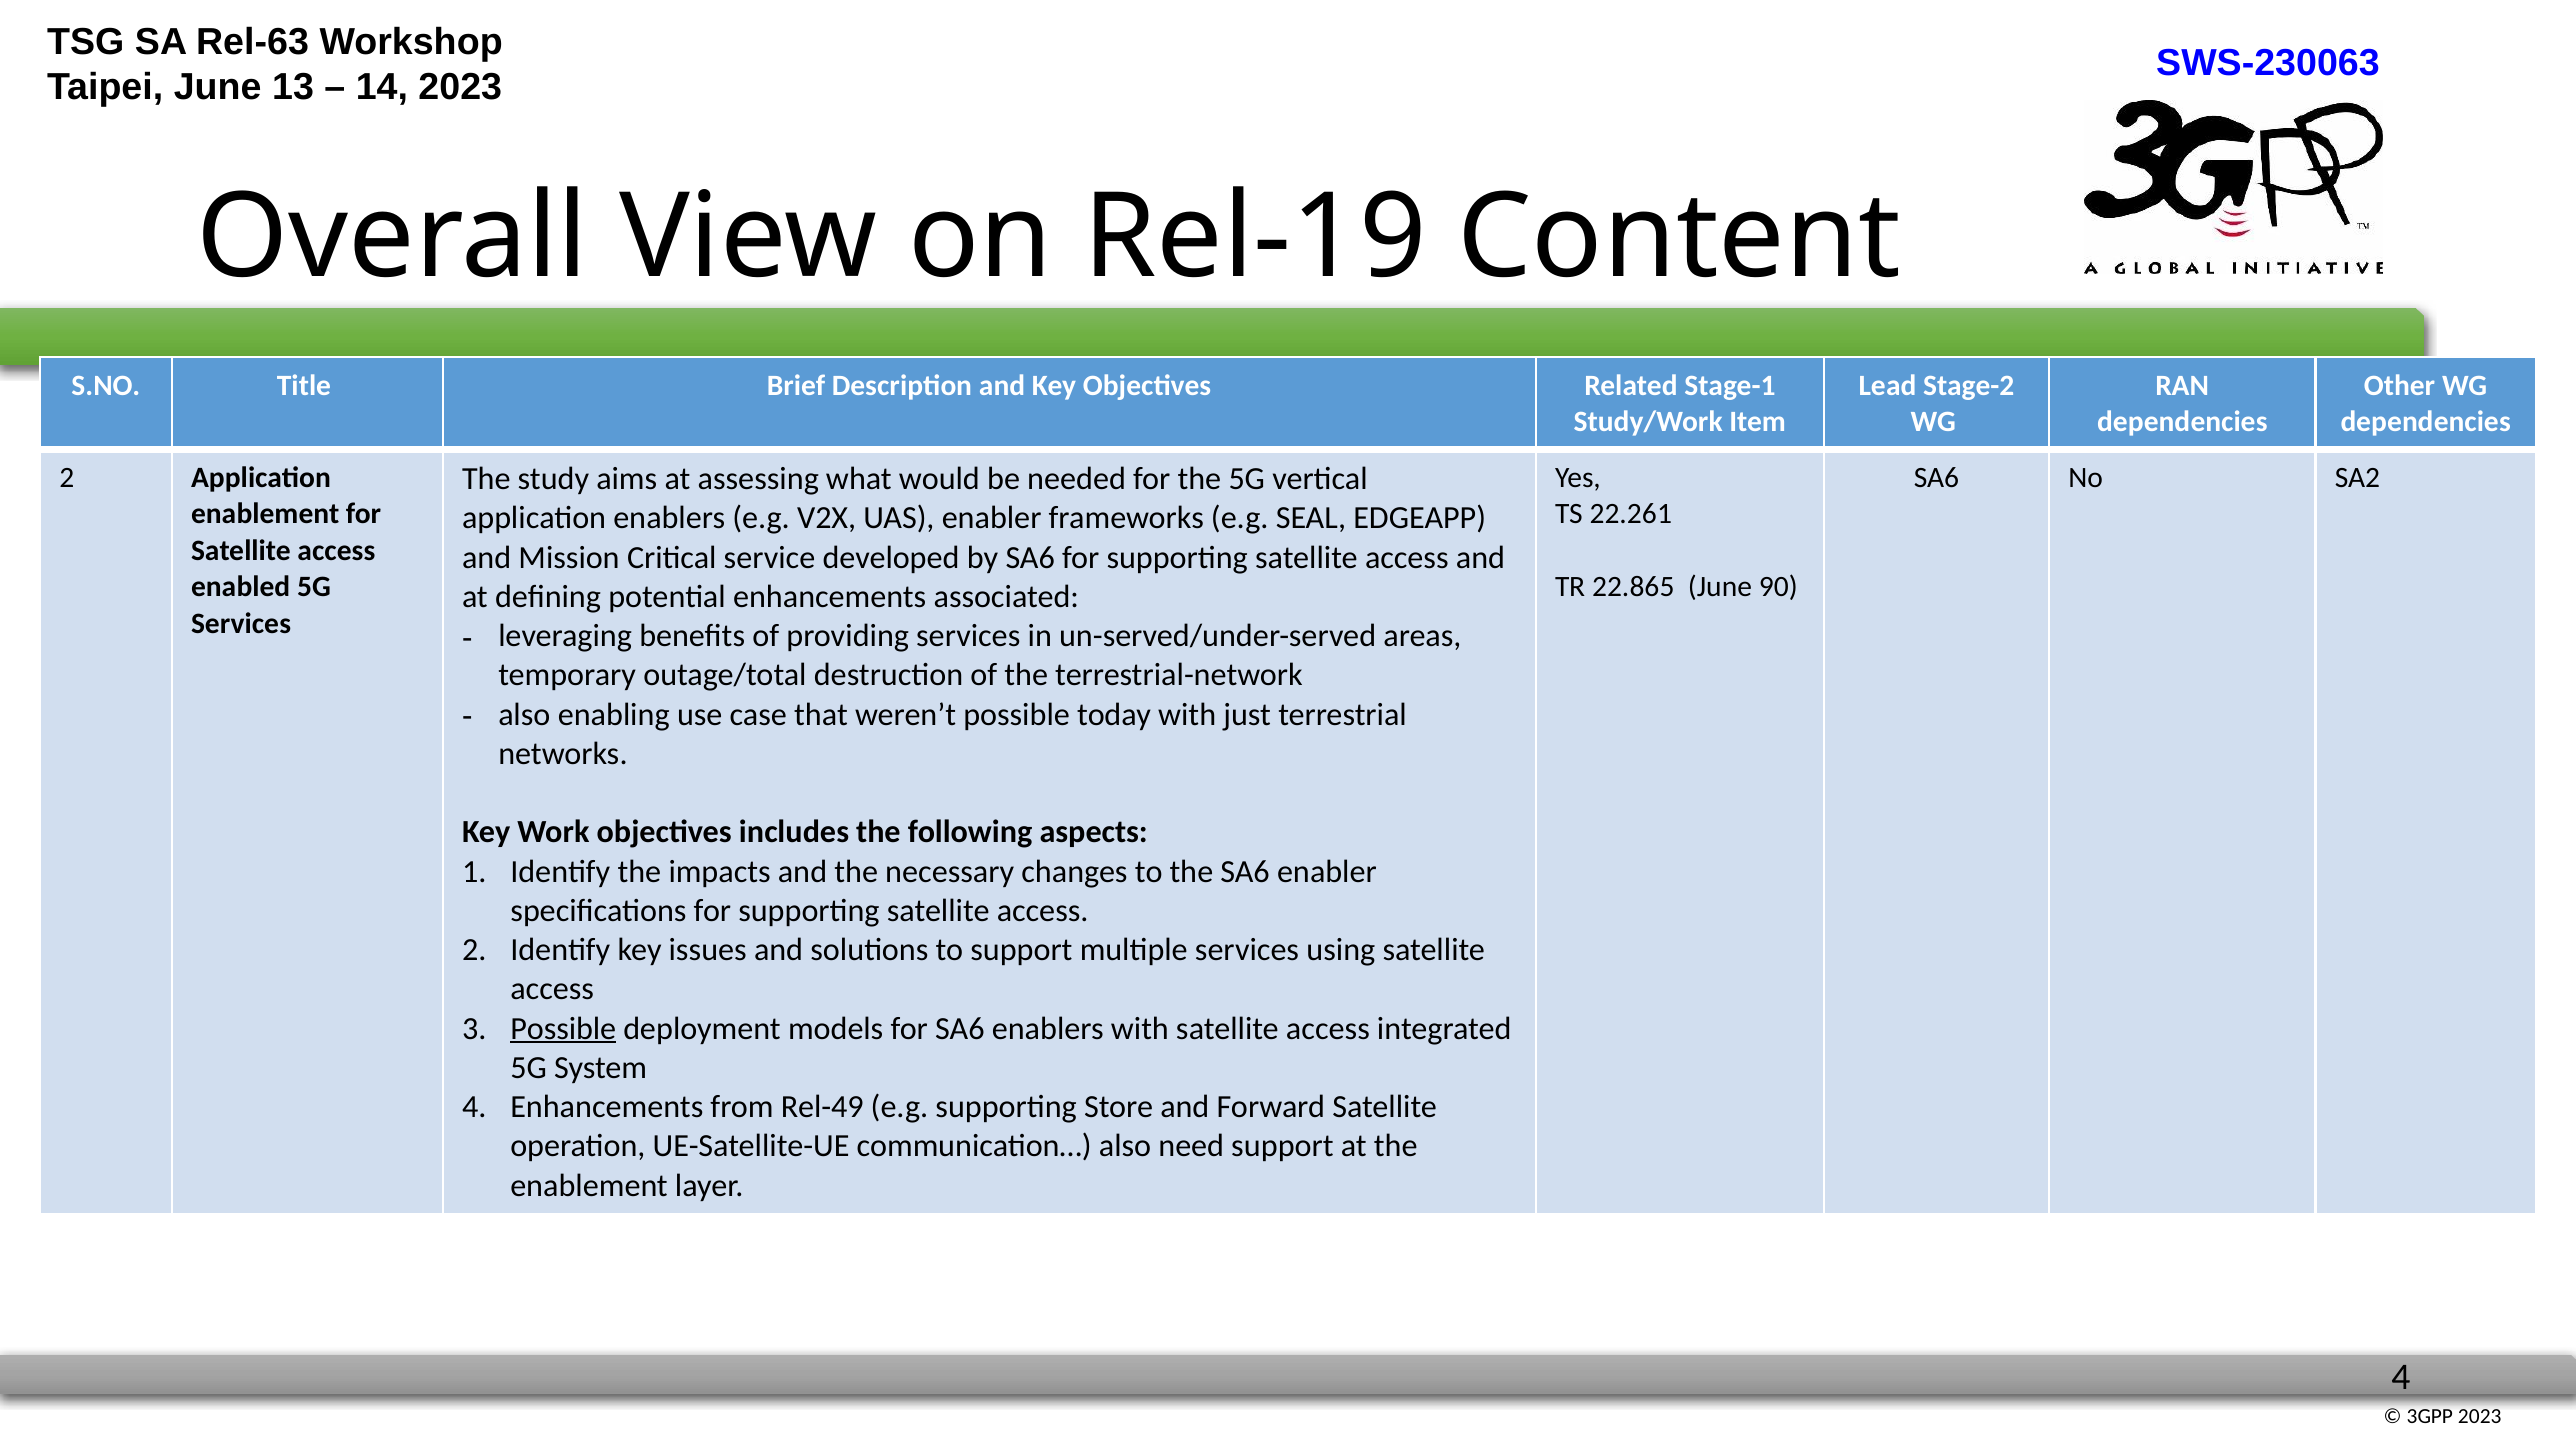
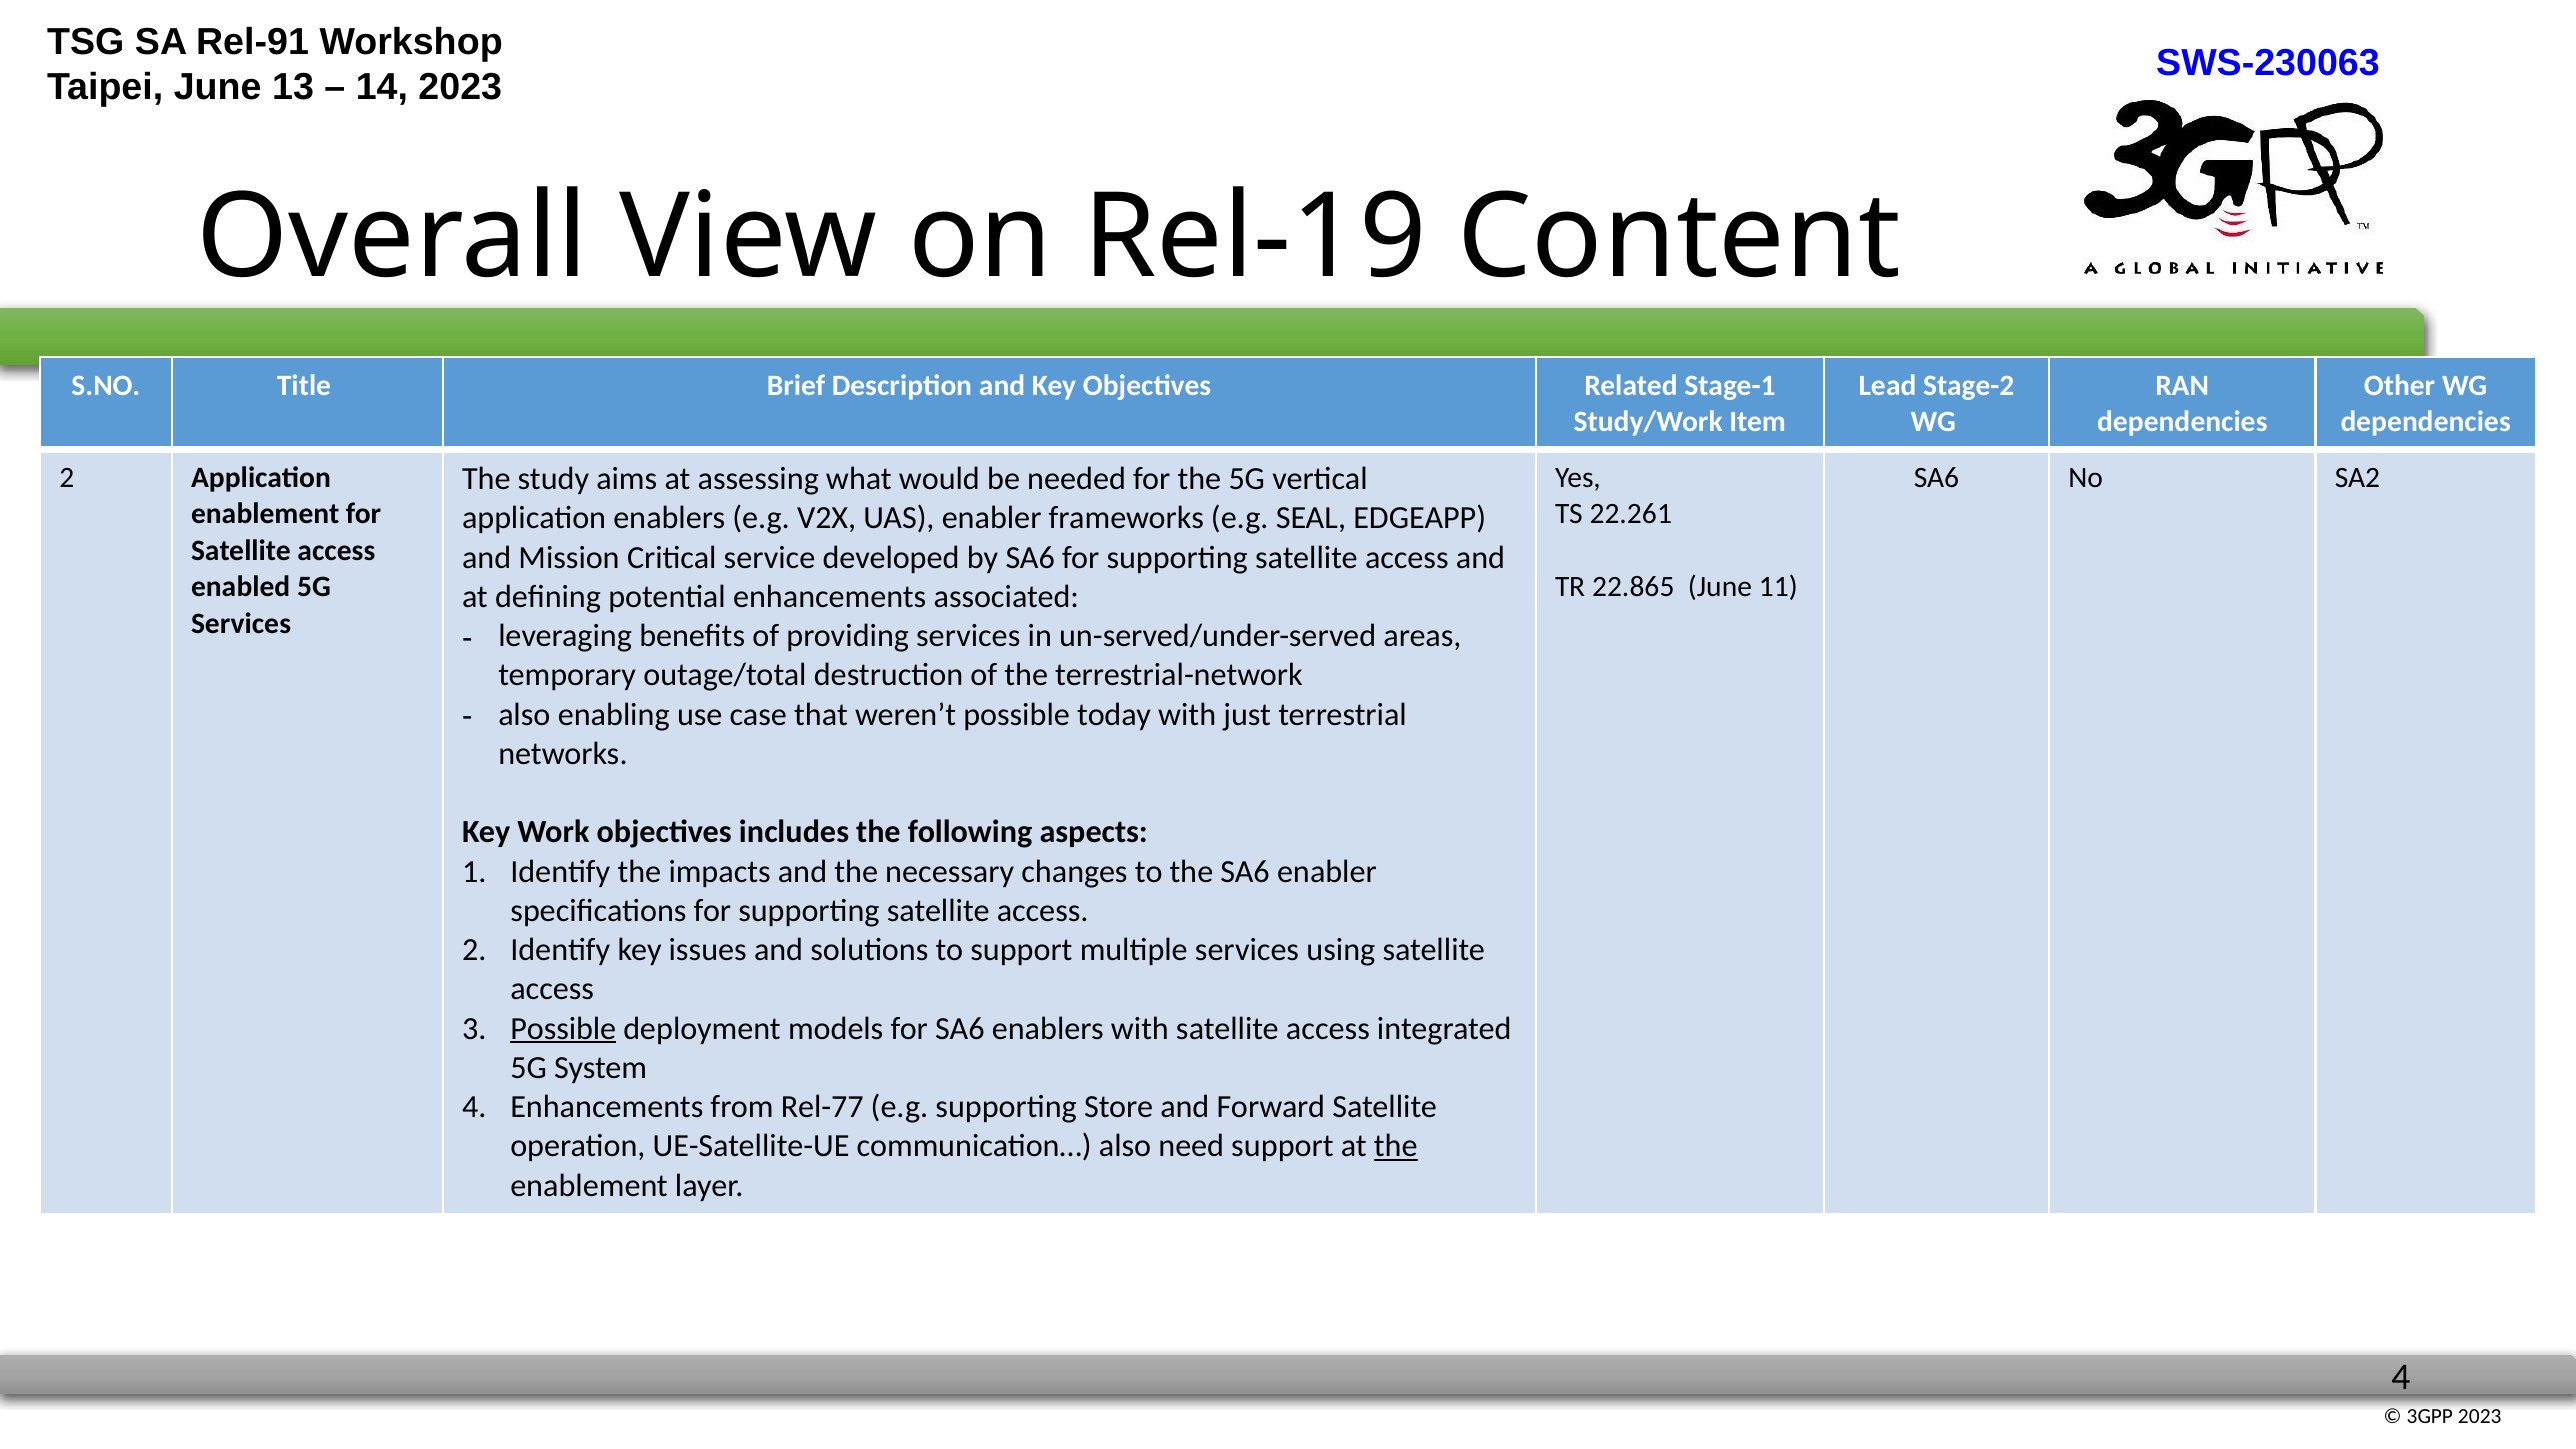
Rel-63: Rel-63 -> Rel-91 (252, 42)
90: 90 -> 11 (1778, 587)
Rel-49: Rel-49 -> Rel-77 (822, 1107)
the underline: none -> present (1396, 1146)
